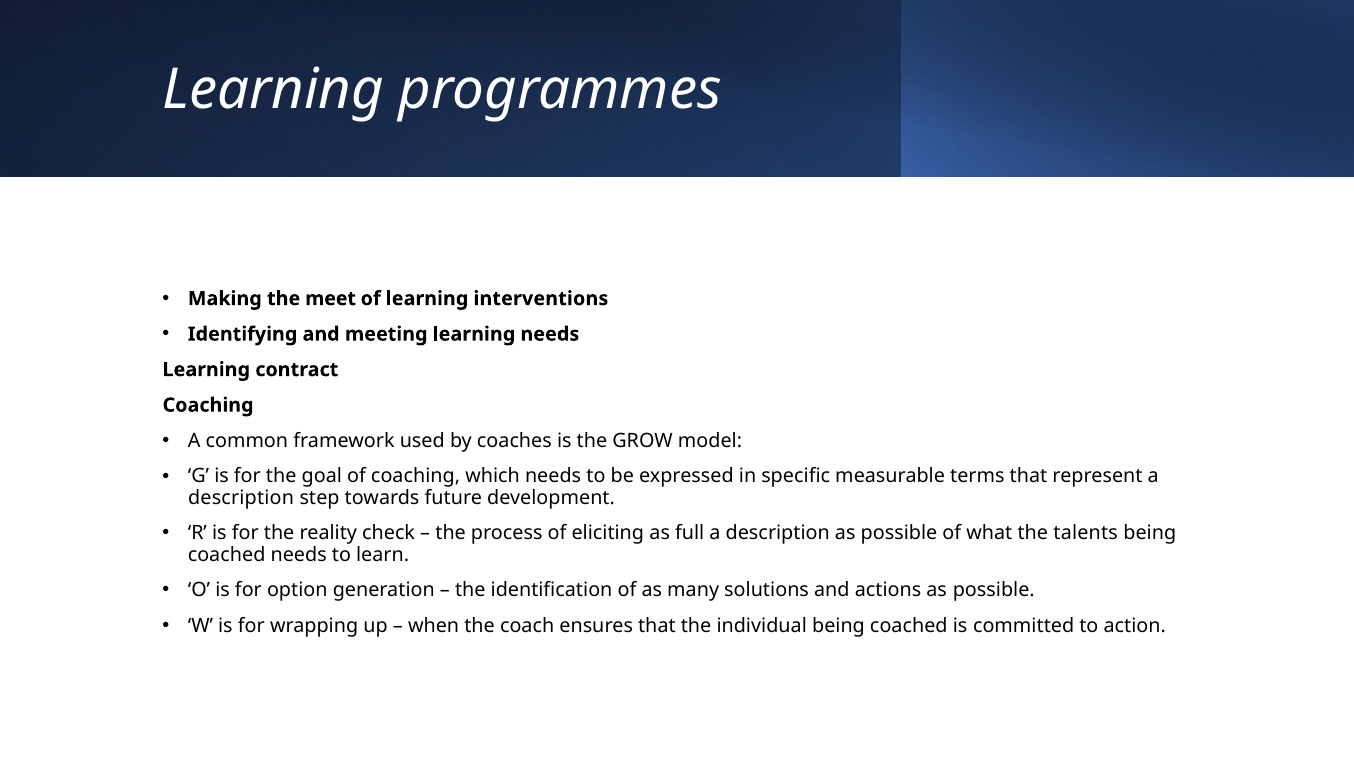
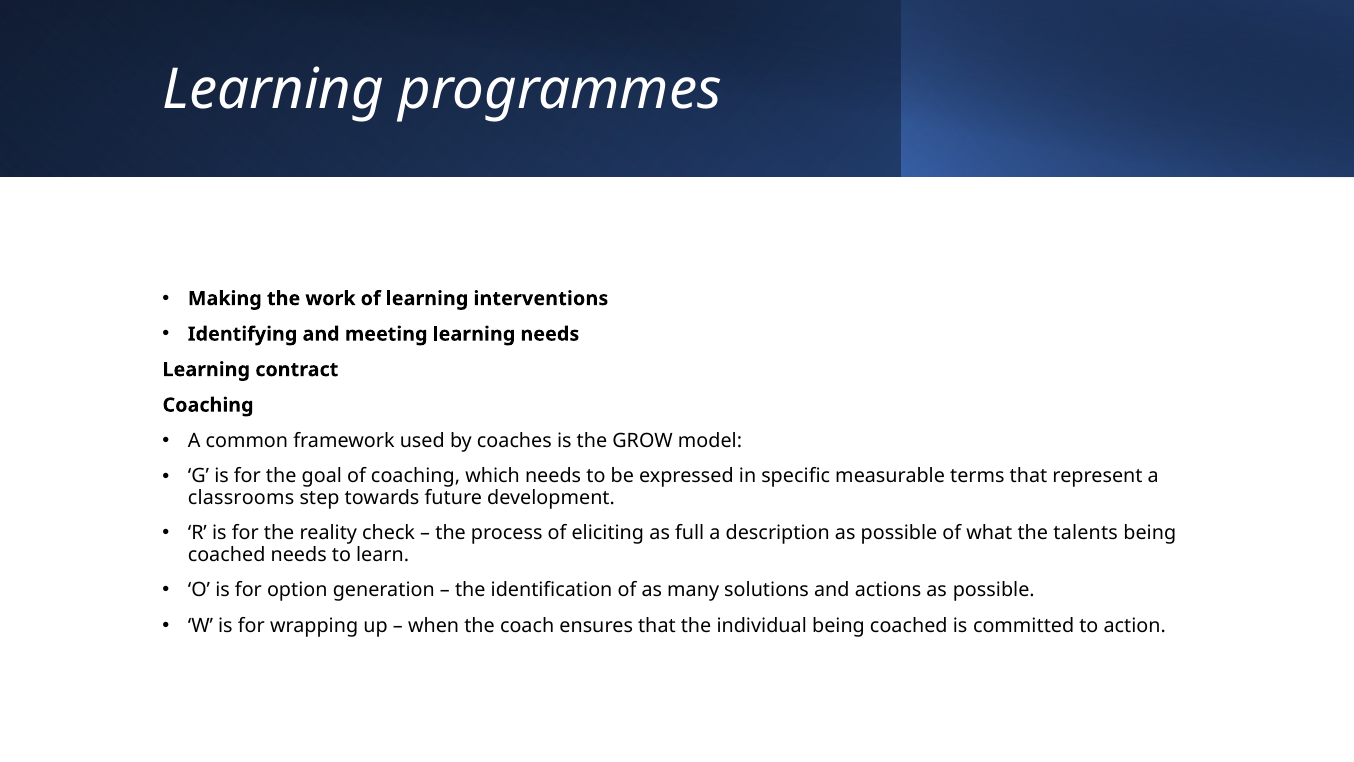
meet: meet -> work (330, 298)
description: description -> classrooms (241, 497)
